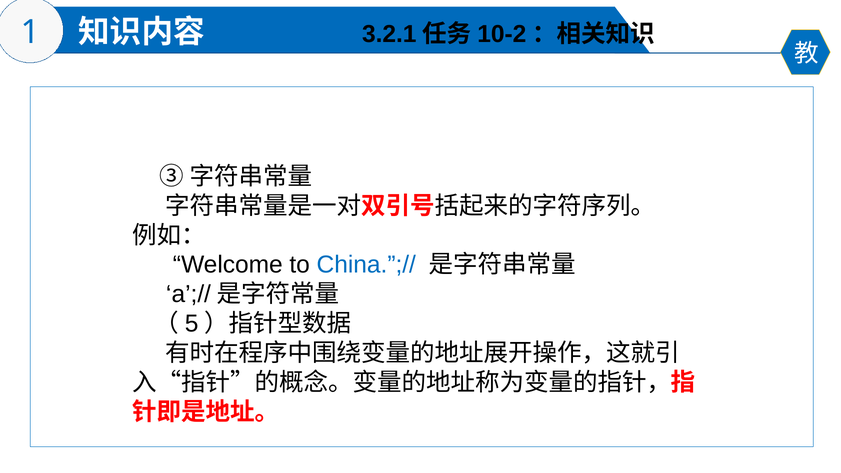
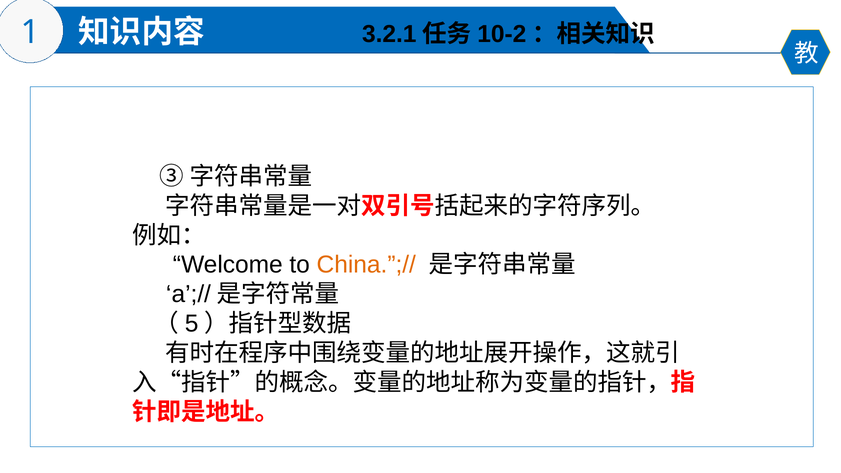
China.”;// colour: blue -> orange (366, 265)
